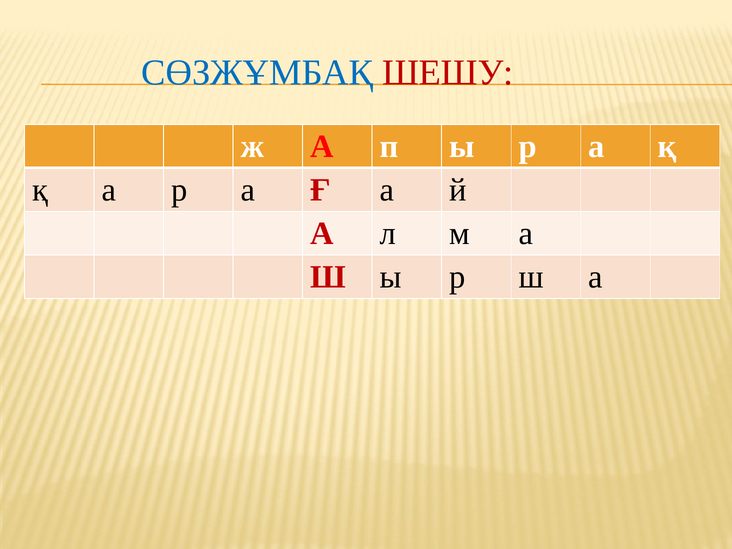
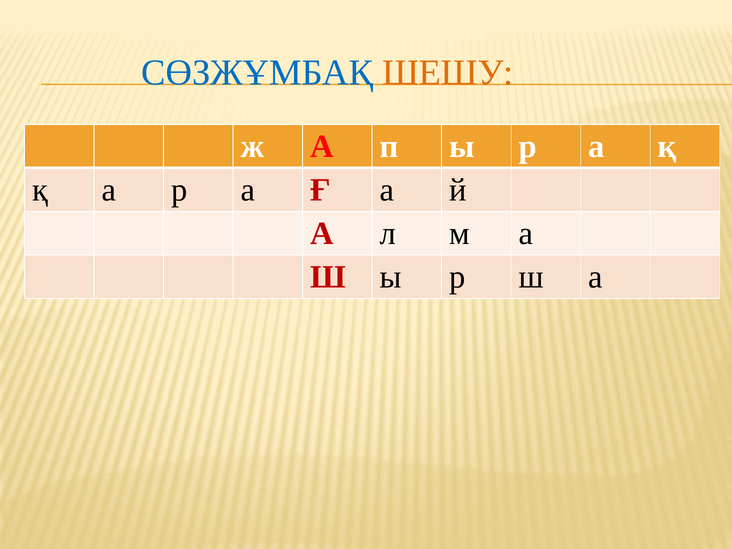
ШЕШУ colour: red -> orange (448, 73)
